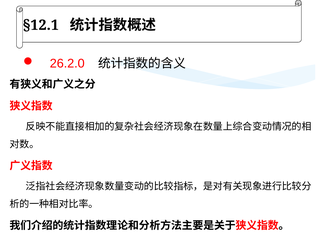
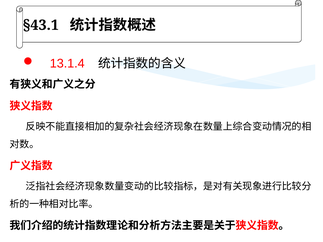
§12.1: §12.1 -> §43.1 (41, 25)
26.2.0: 26.2.0 -> 13.1.4 (67, 63)
